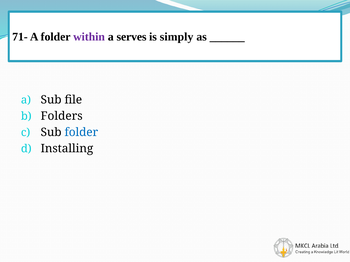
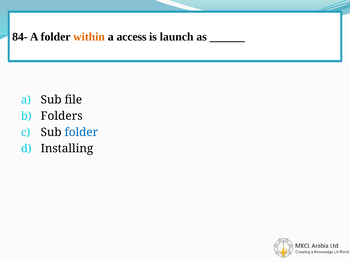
71-: 71- -> 84- (20, 37)
within colour: purple -> orange (89, 37)
serves: serves -> access (132, 37)
simply: simply -> launch (177, 37)
